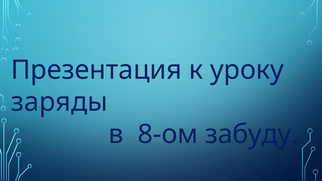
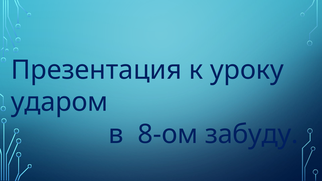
заряды: заряды -> ударом (59, 102)
